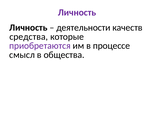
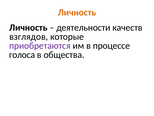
Личность colour: purple -> orange (77, 12)
средства: средства -> взглядов (29, 37)
смысл: смысл -> голоса (22, 55)
